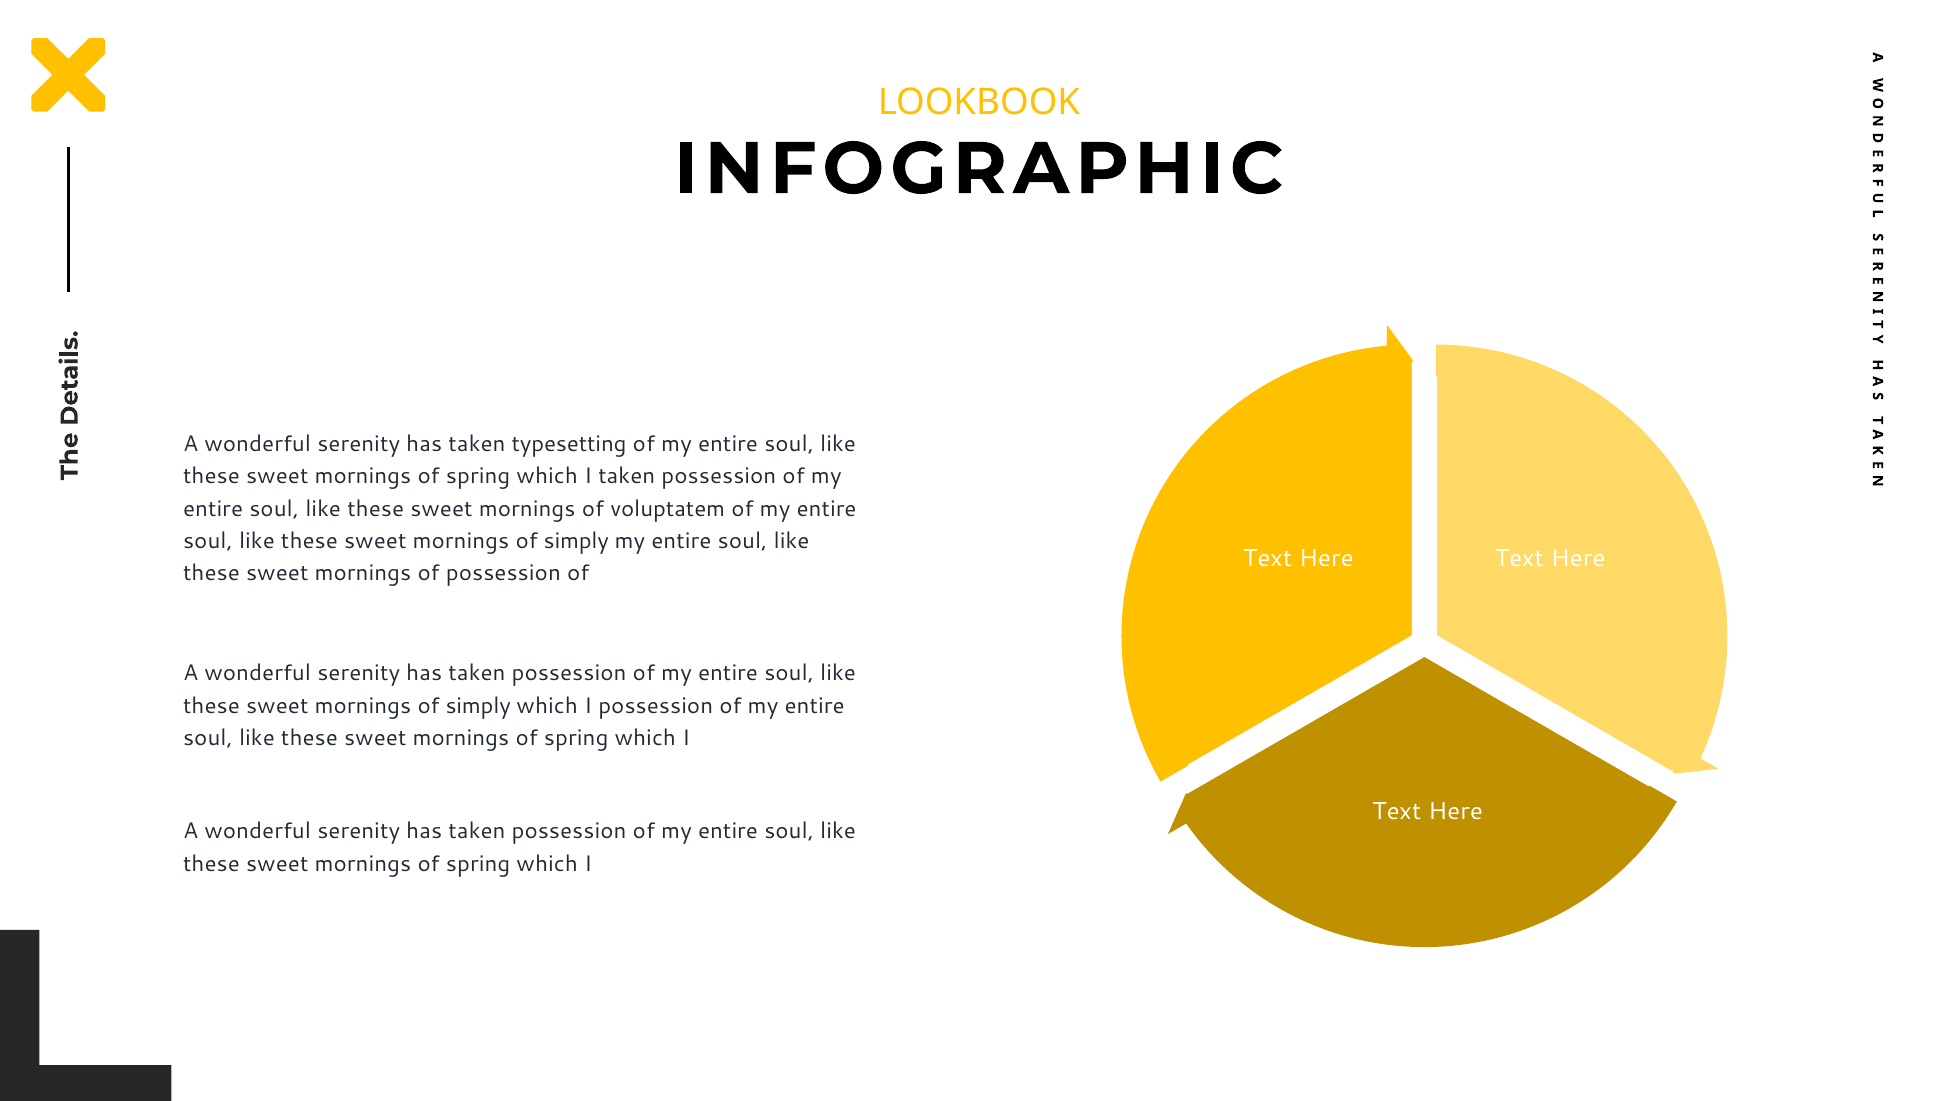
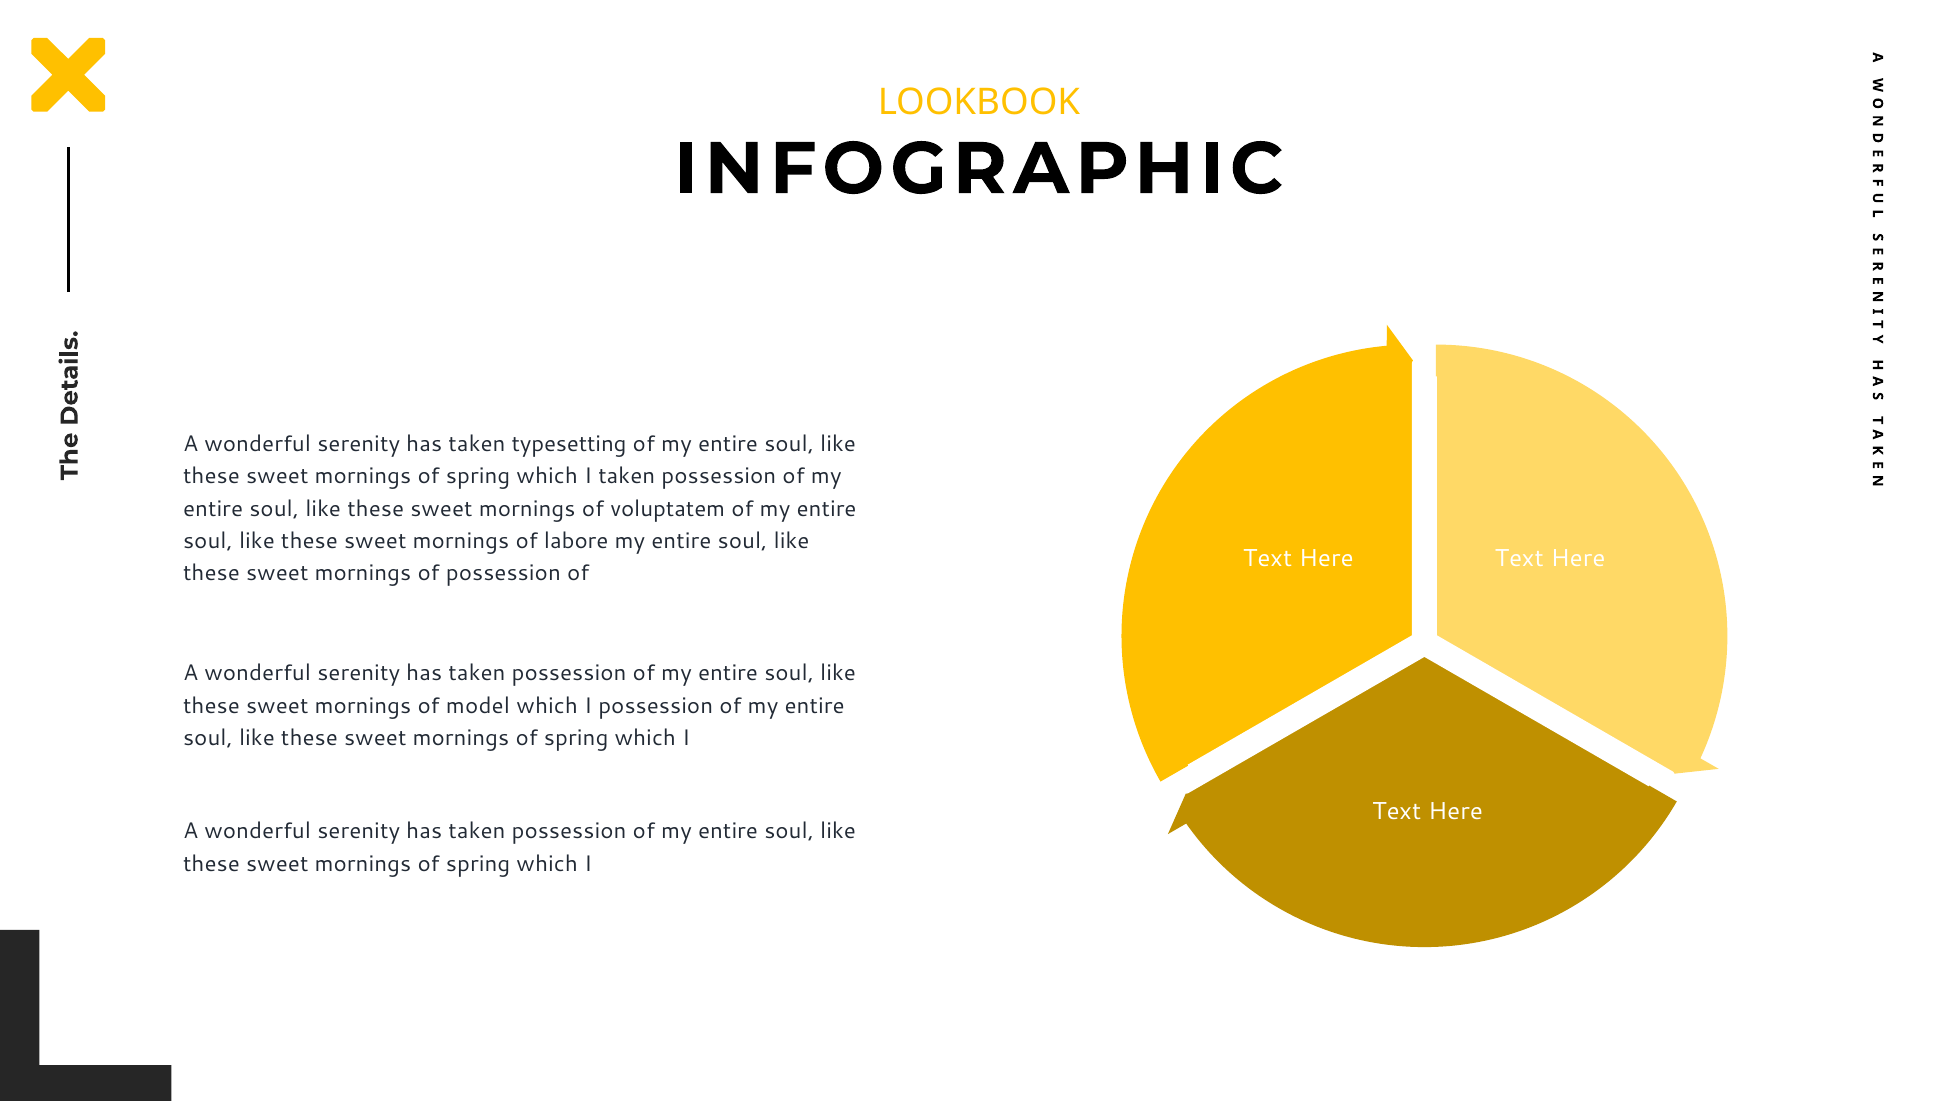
simply: simply -> labore (576, 541)
simply: simply -> model (478, 706)
